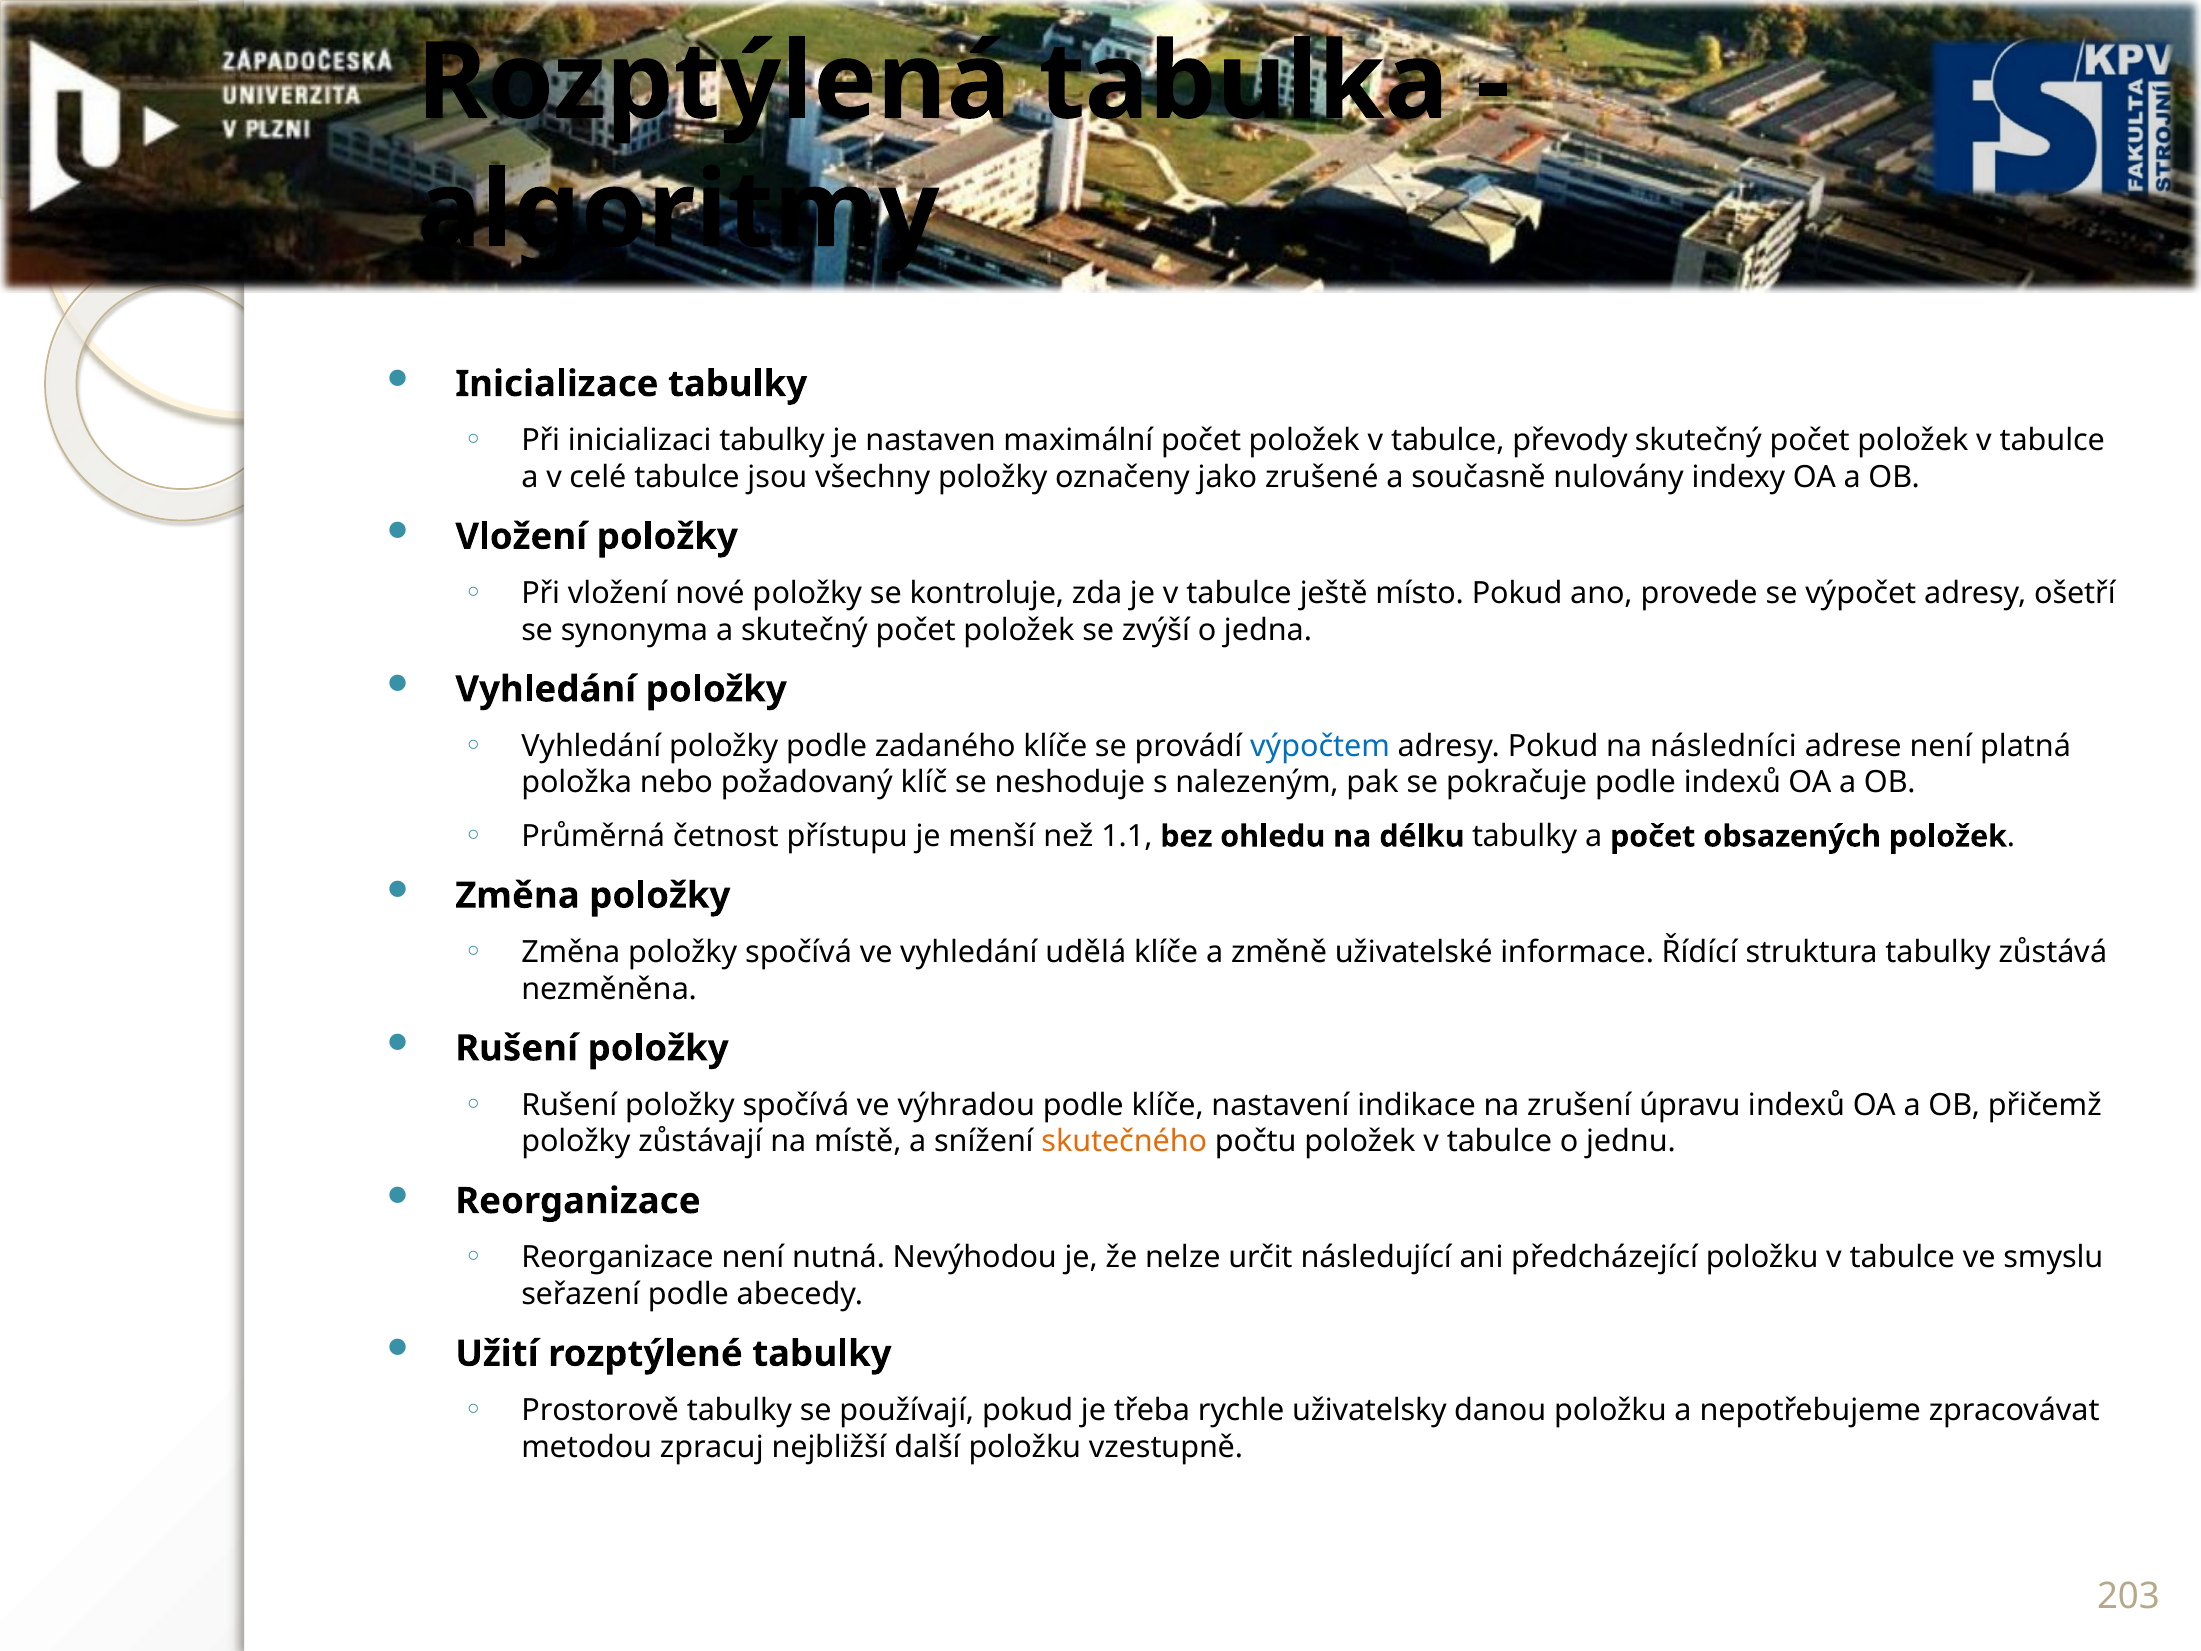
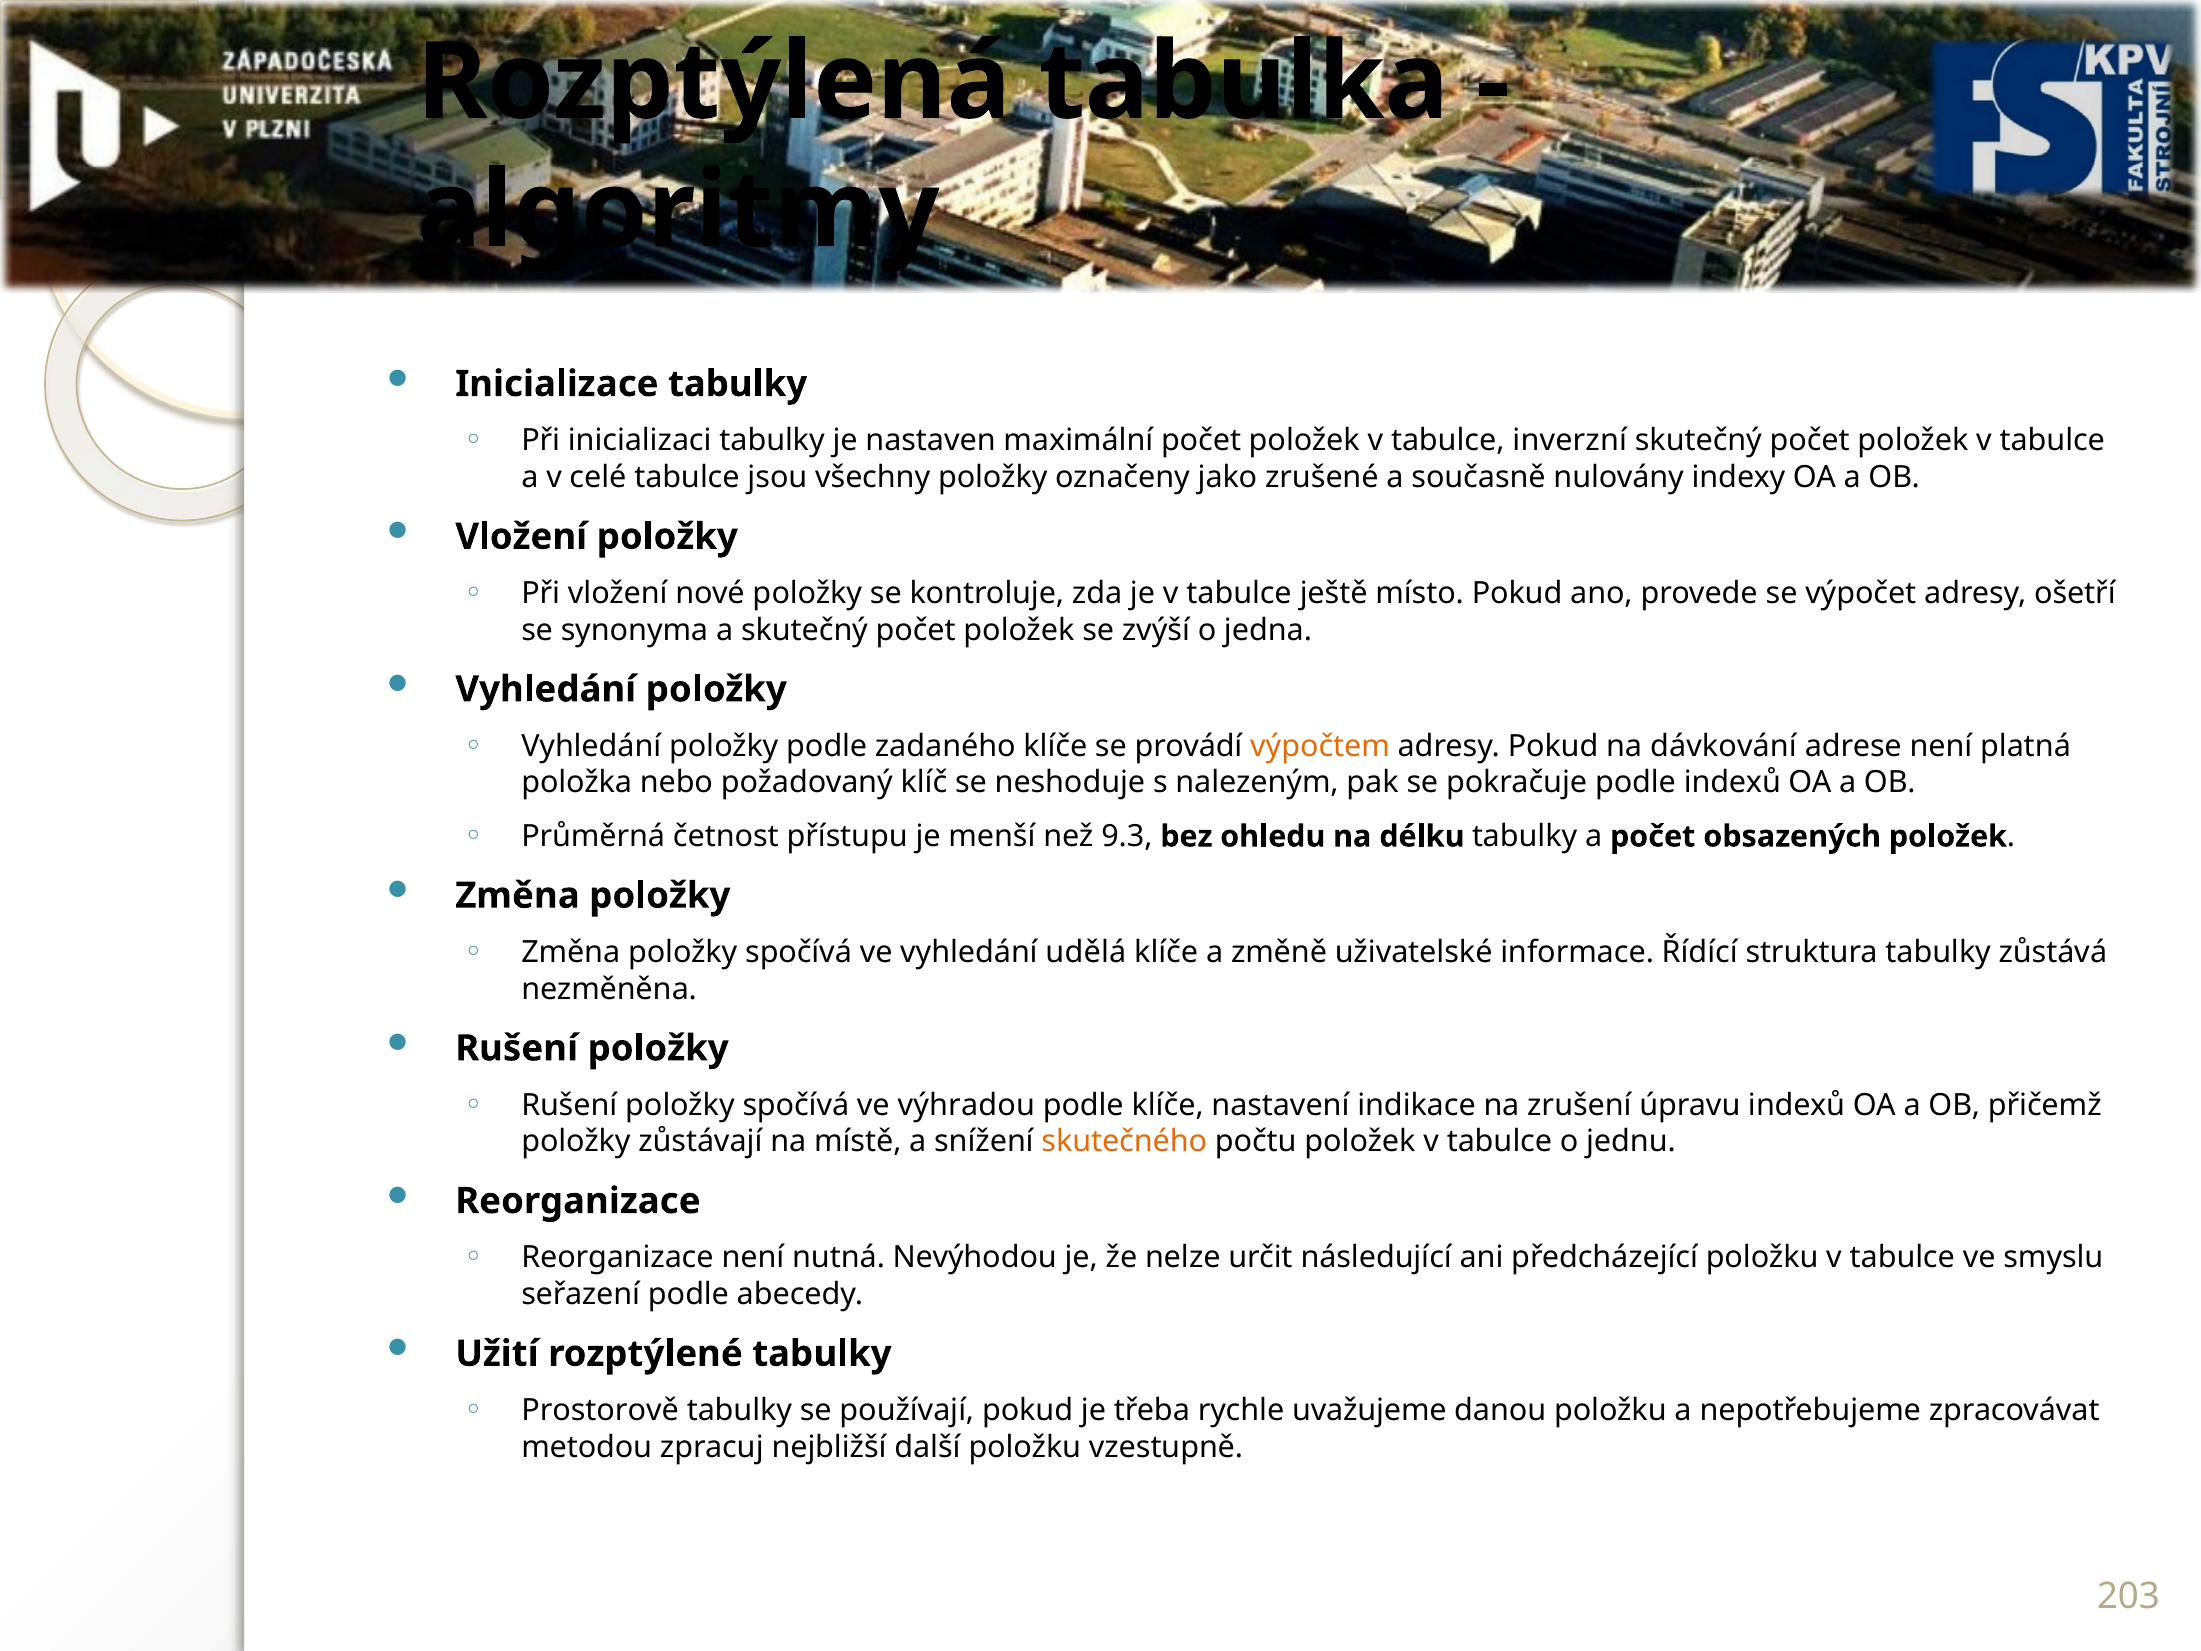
převody: převody -> inverzní (1570, 441)
výpočtem colour: blue -> orange (1320, 746)
následníci: následníci -> dávkování (1723, 746)
1.1: 1.1 -> 9.3 (1127, 836)
uživatelsky: uživatelsky -> uvažujeme (1369, 1410)
